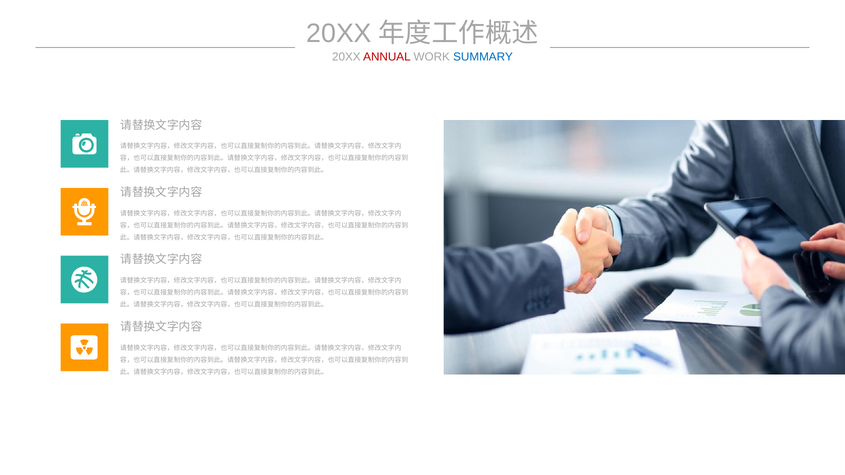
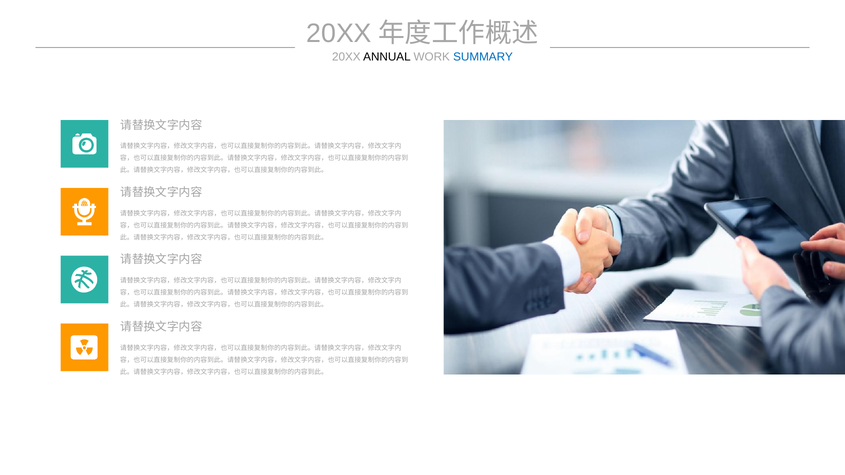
ANNUAL colour: red -> black (387, 57)
